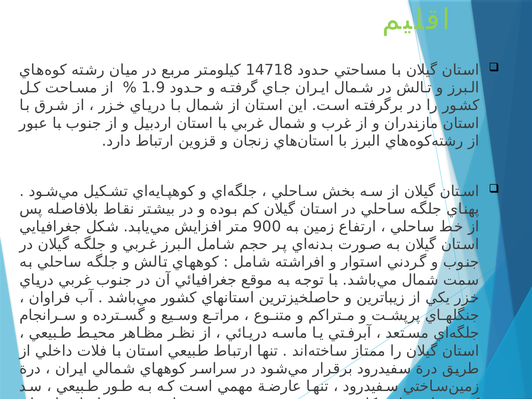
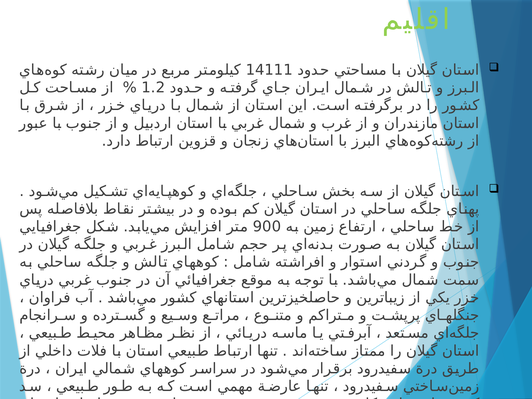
14718: 14718 -> 14111 (269, 70)
1.9: 1.9 -> 1.2 (153, 88)
